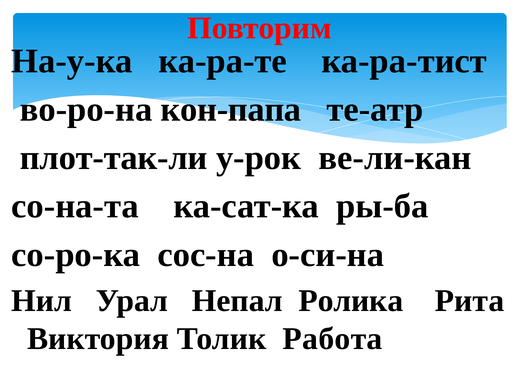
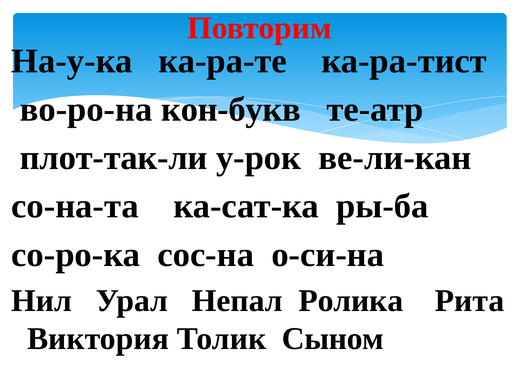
кон-папа: кон-папа -> кон-букв (231, 109)
Работа: Работа -> Сыном (333, 339)
